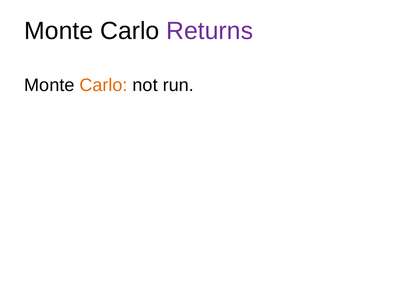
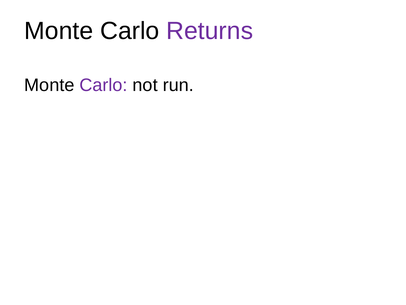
Carlo colour: orange -> purple (104, 85)
